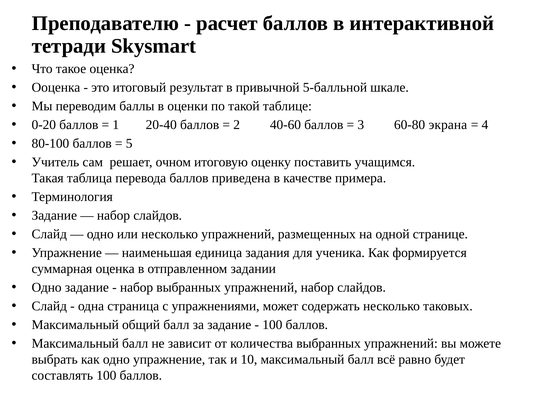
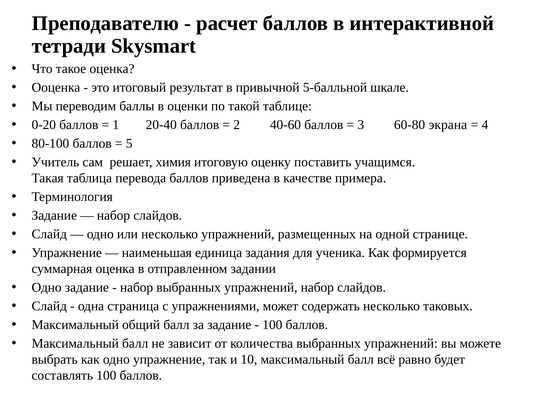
очном: очном -> химия (173, 162)
